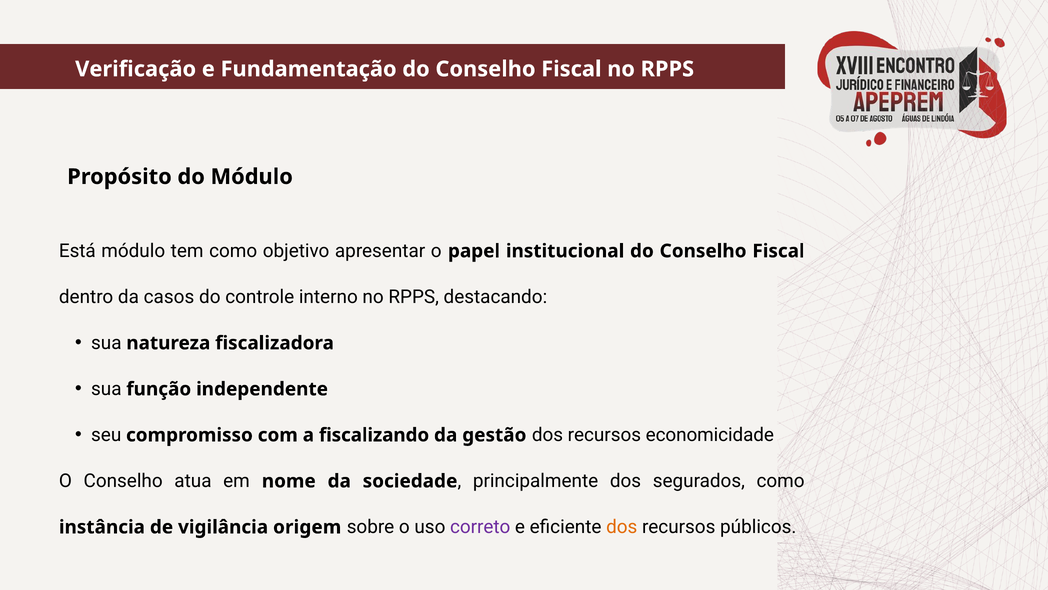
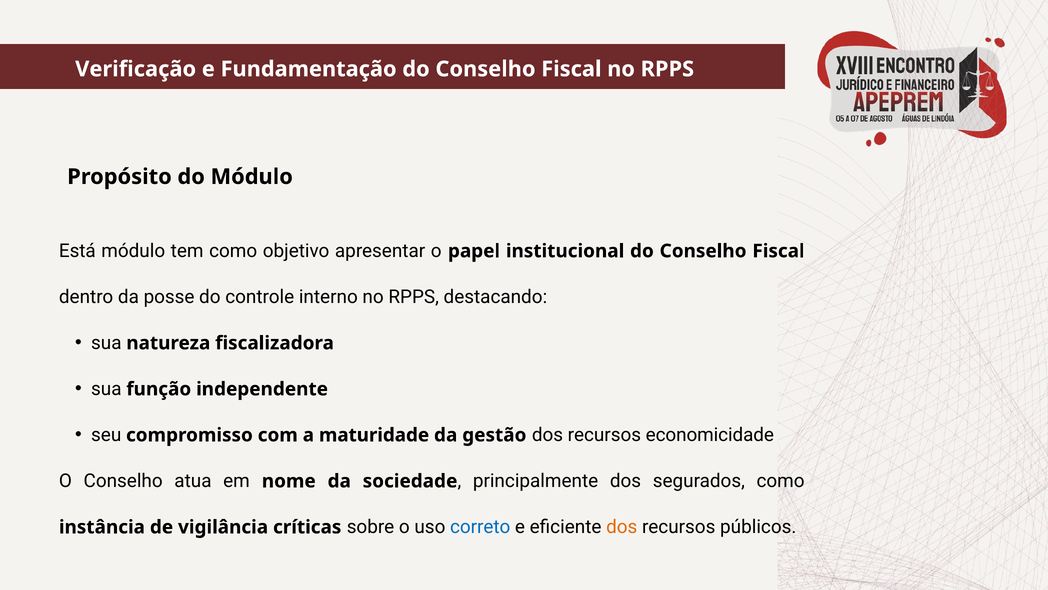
casos: casos -> posse (169, 297)
fiscalizando: fiscalizando -> maturidade (374, 435)
origem: origem -> críticas (307, 527)
correto colour: purple -> blue (480, 527)
